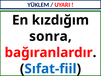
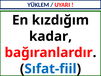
sonra: sonra -> kadar (50, 36)
